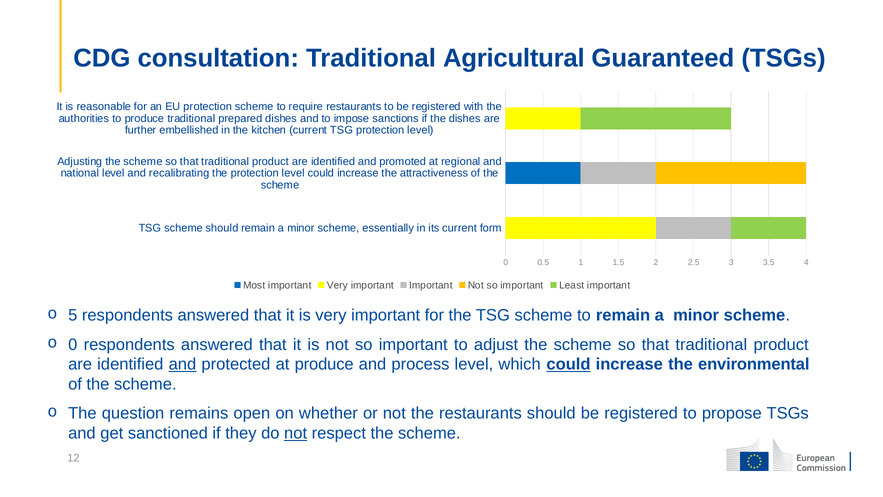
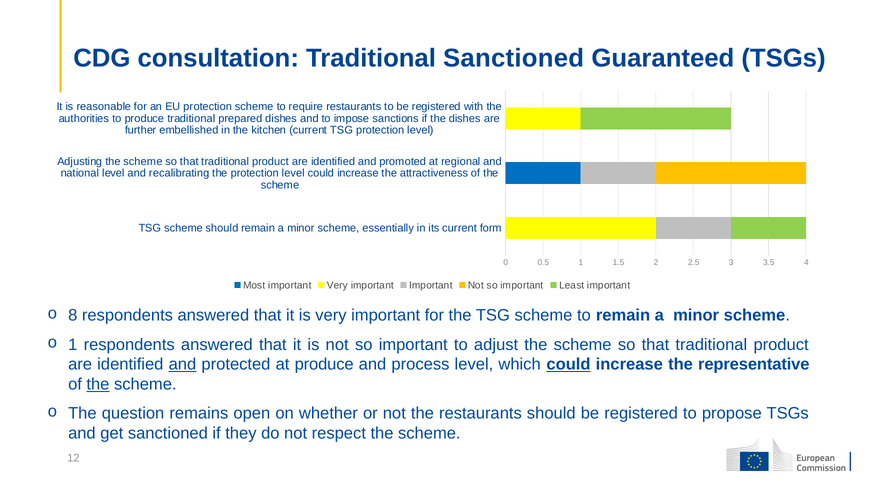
Traditional Agricultural: Agricultural -> Sanctioned (514, 58)
5: 5 -> 8 (73, 315)
0: 0 -> 1 (73, 344)
environmental: environmental -> representative (754, 364)
the underline: none -> present (98, 384)
not underline: present -> none (296, 433)
